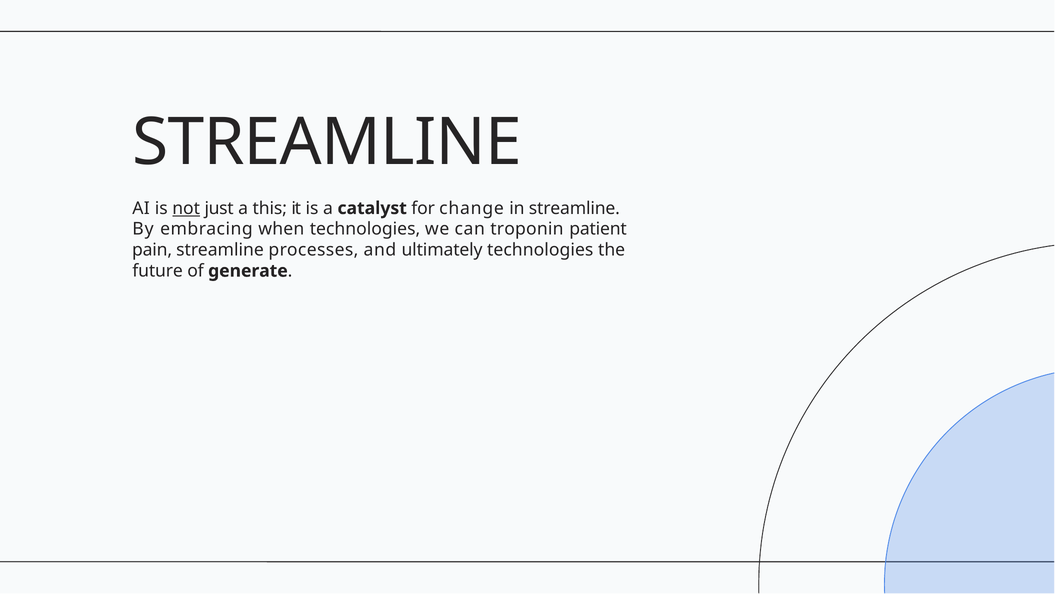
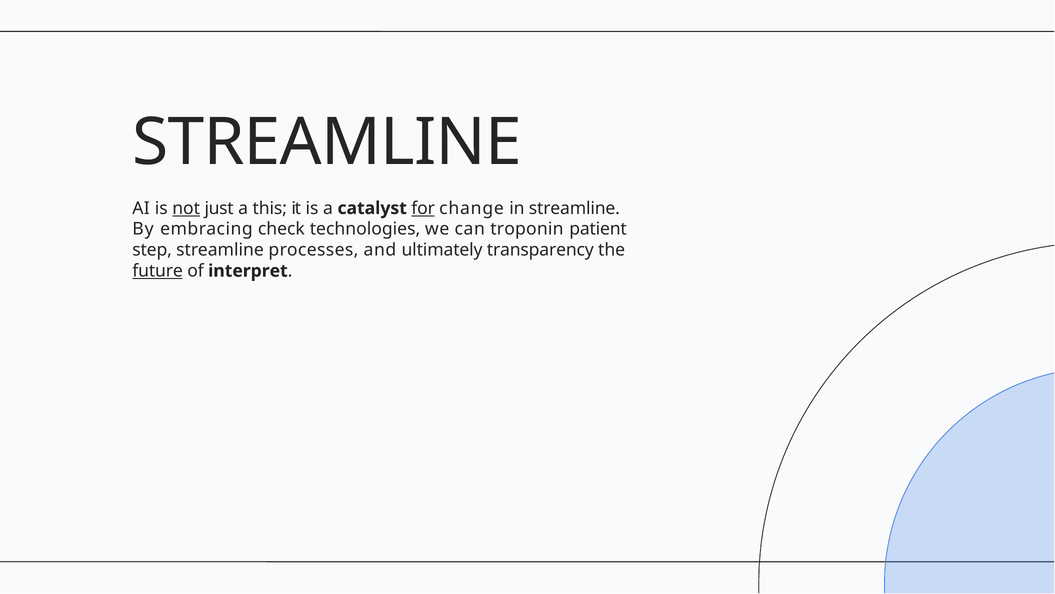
for underline: none -> present (423, 208)
when: when -> check (281, 229)
pain: pain -> step (152, 250)
ultimately technologies: technologies -> transparency (540, 250)
future underline: none -> present (158, 271)
generate: generate -> interpret (248, 271)
